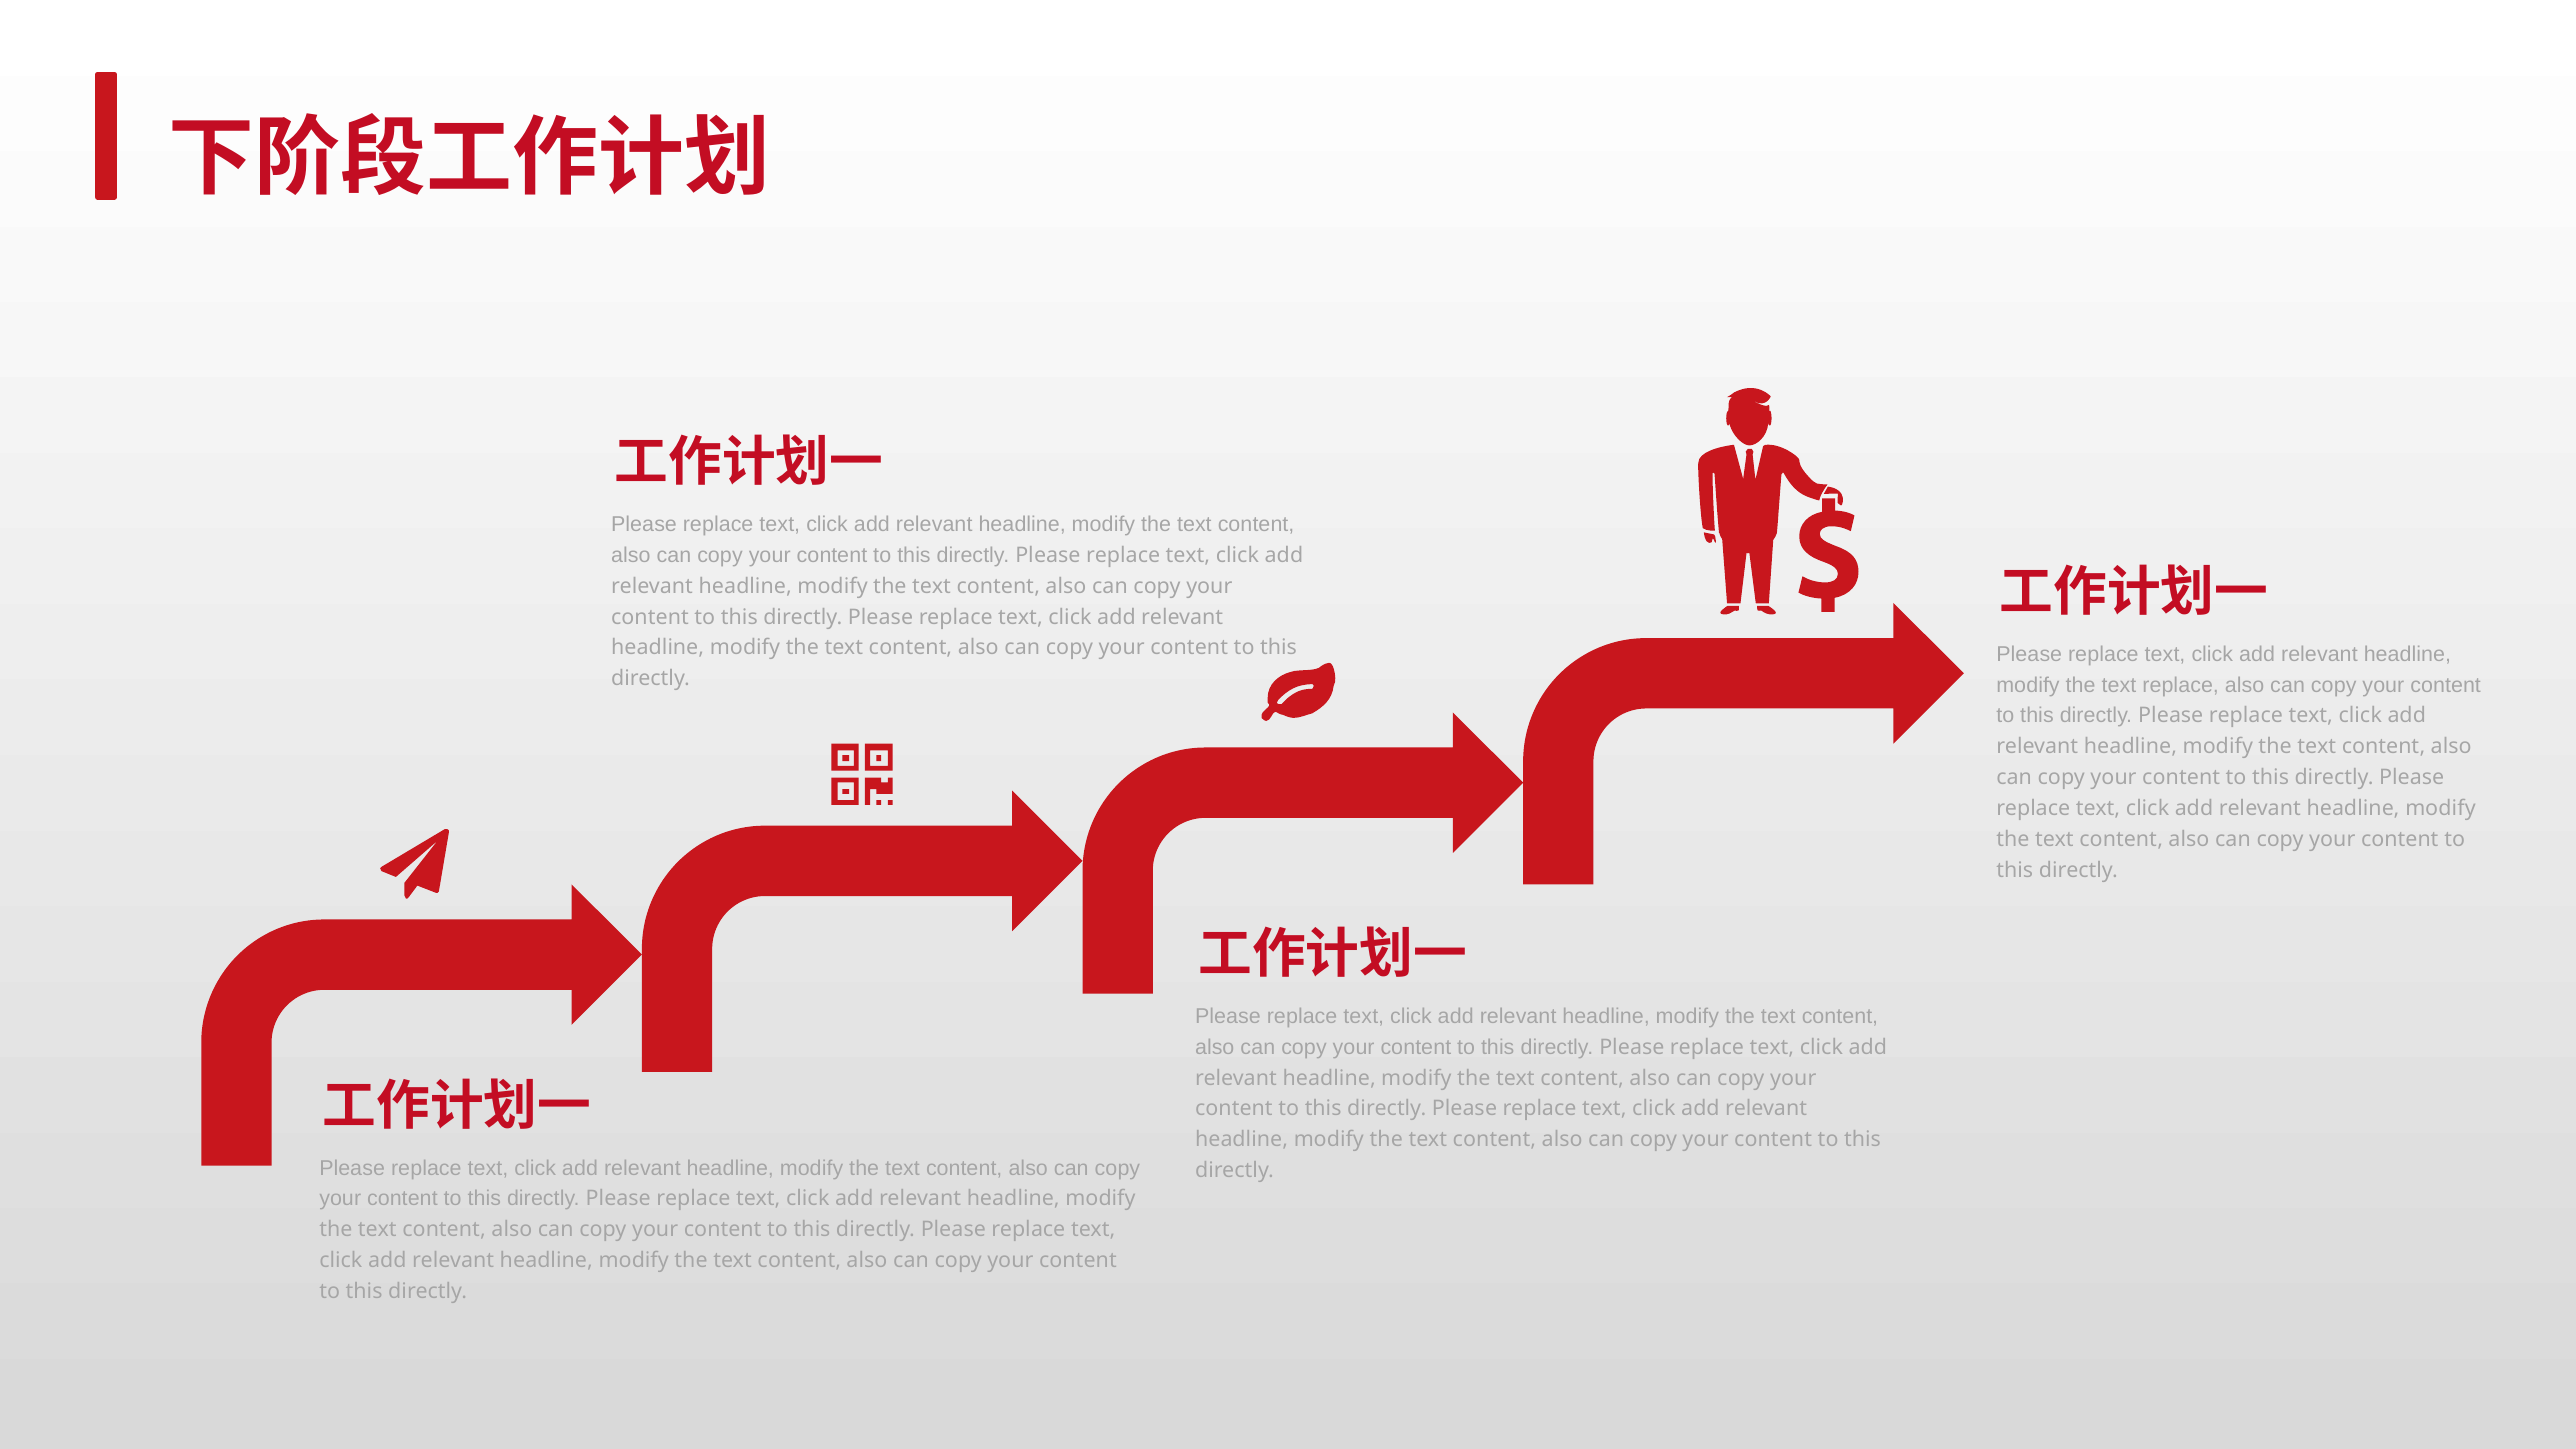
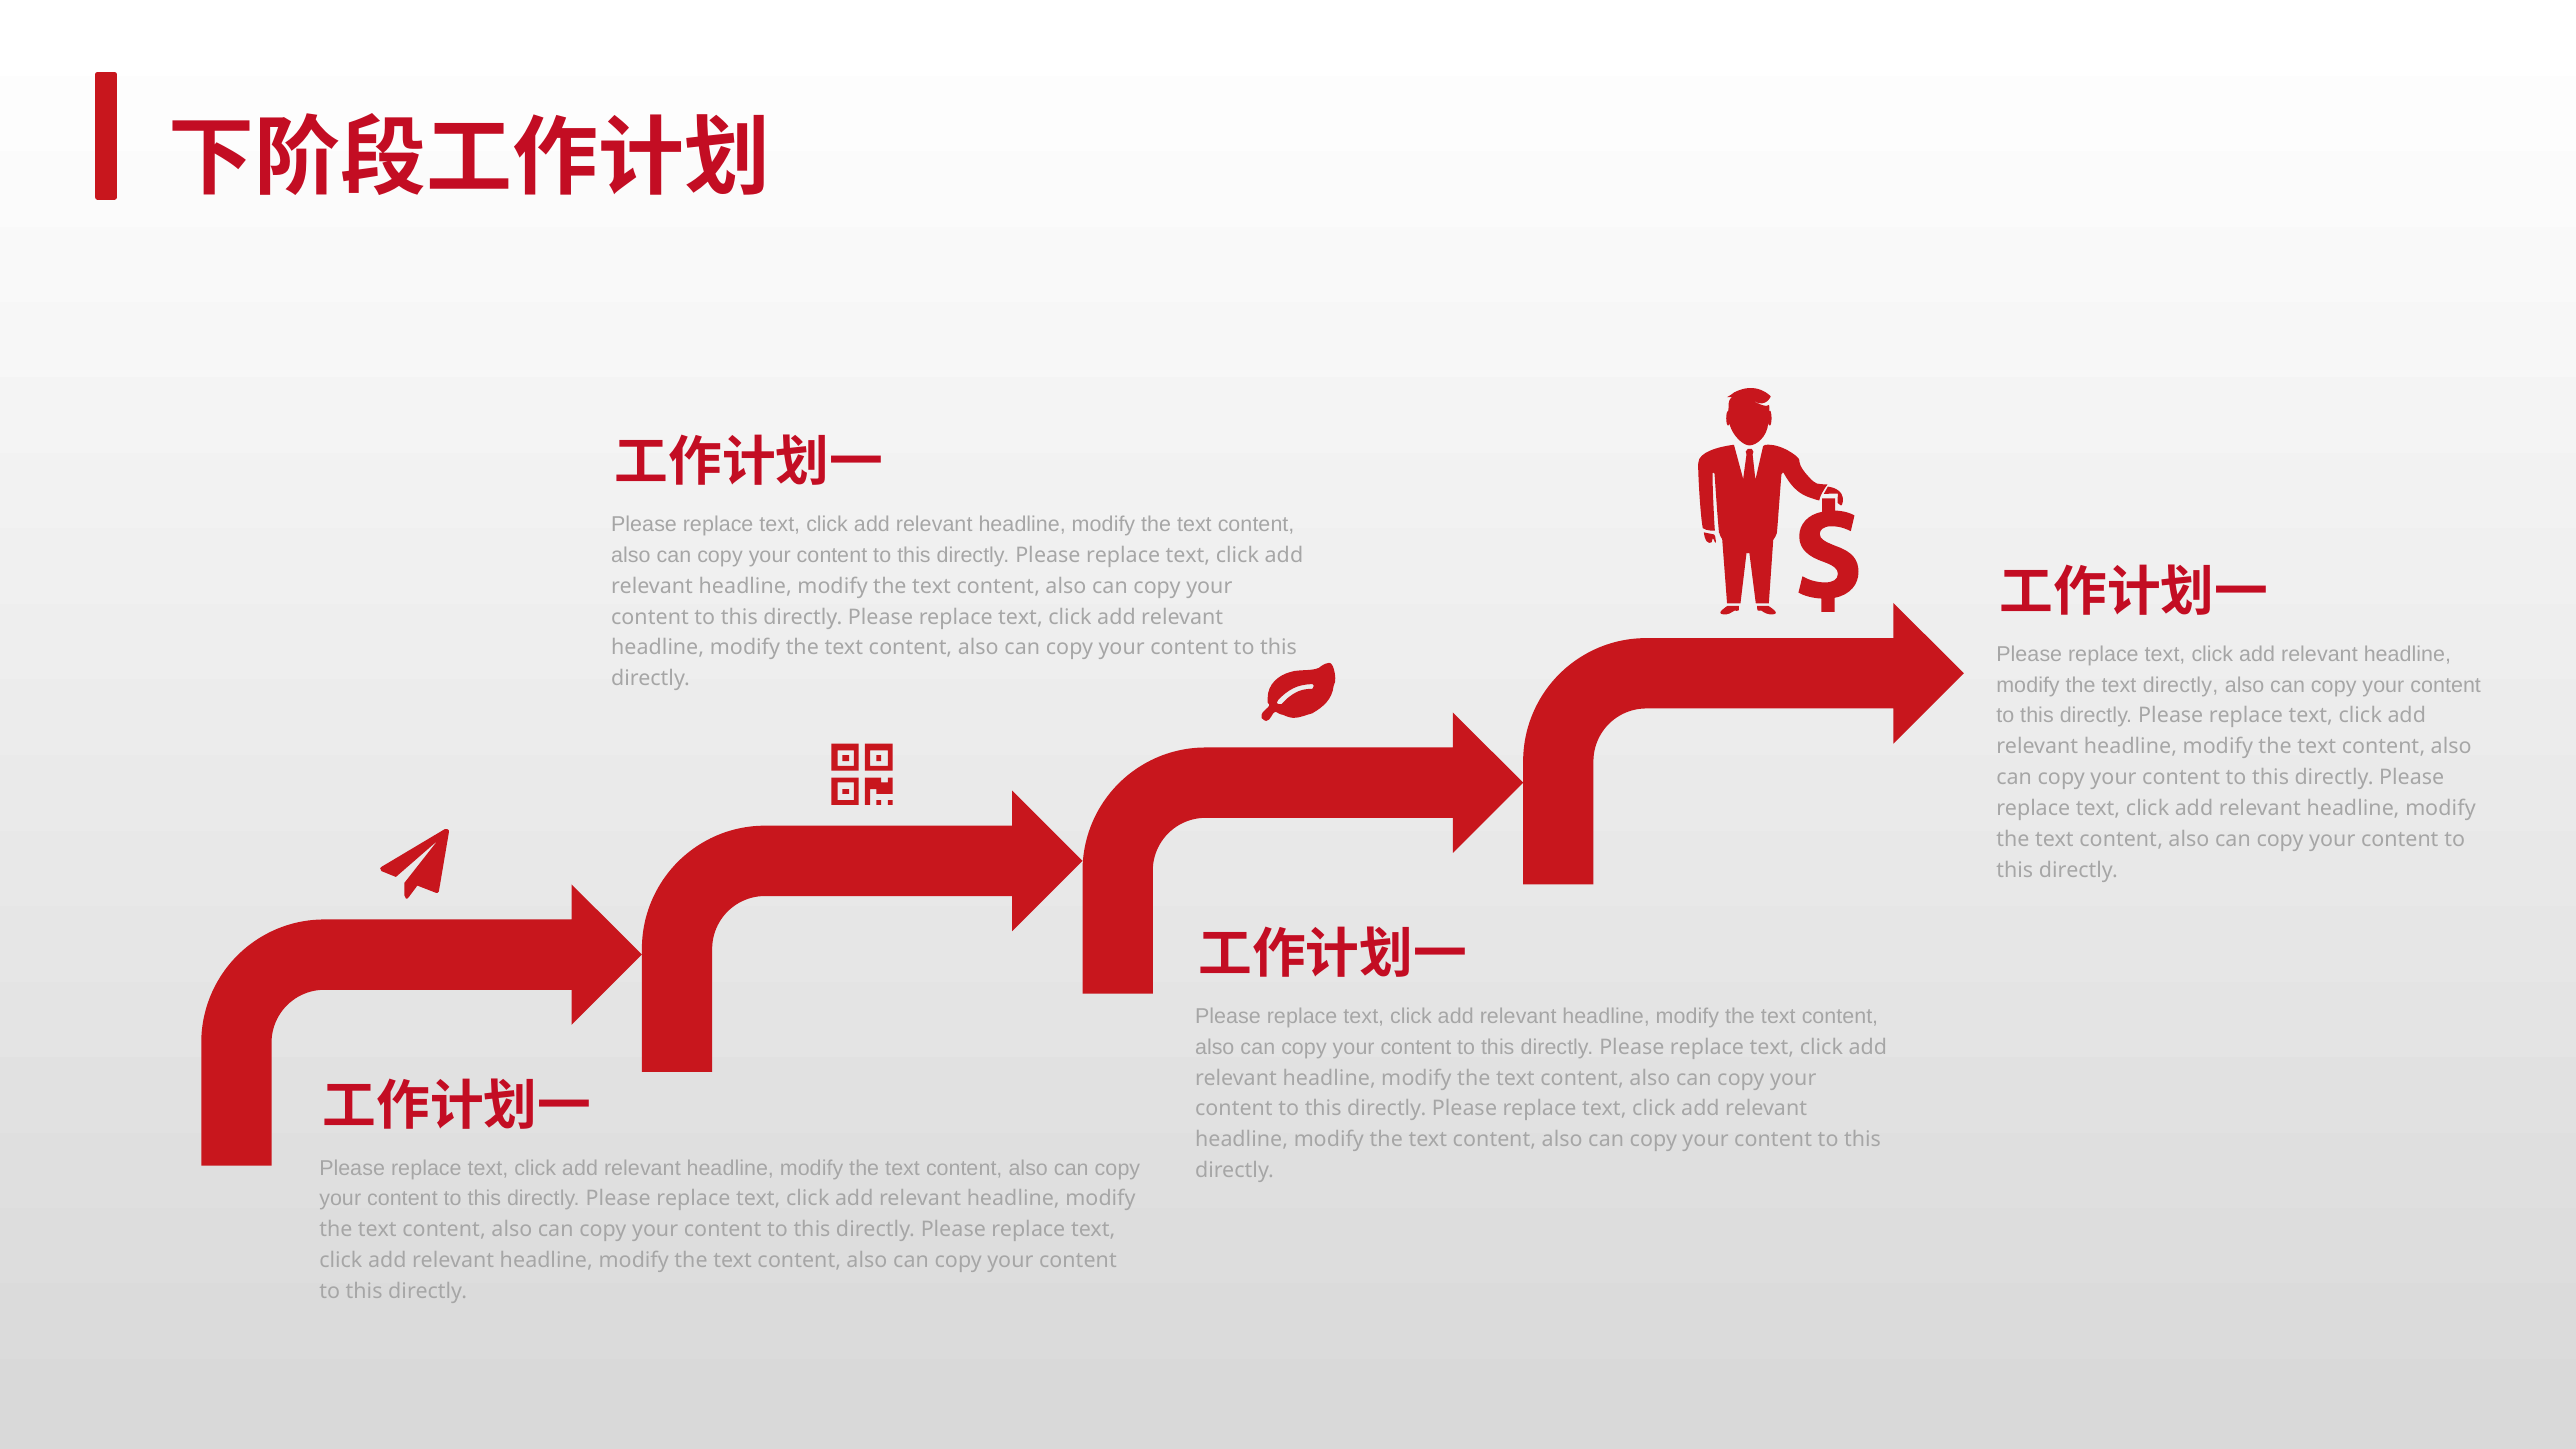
text replace: replace -> directly (2181, 685)
